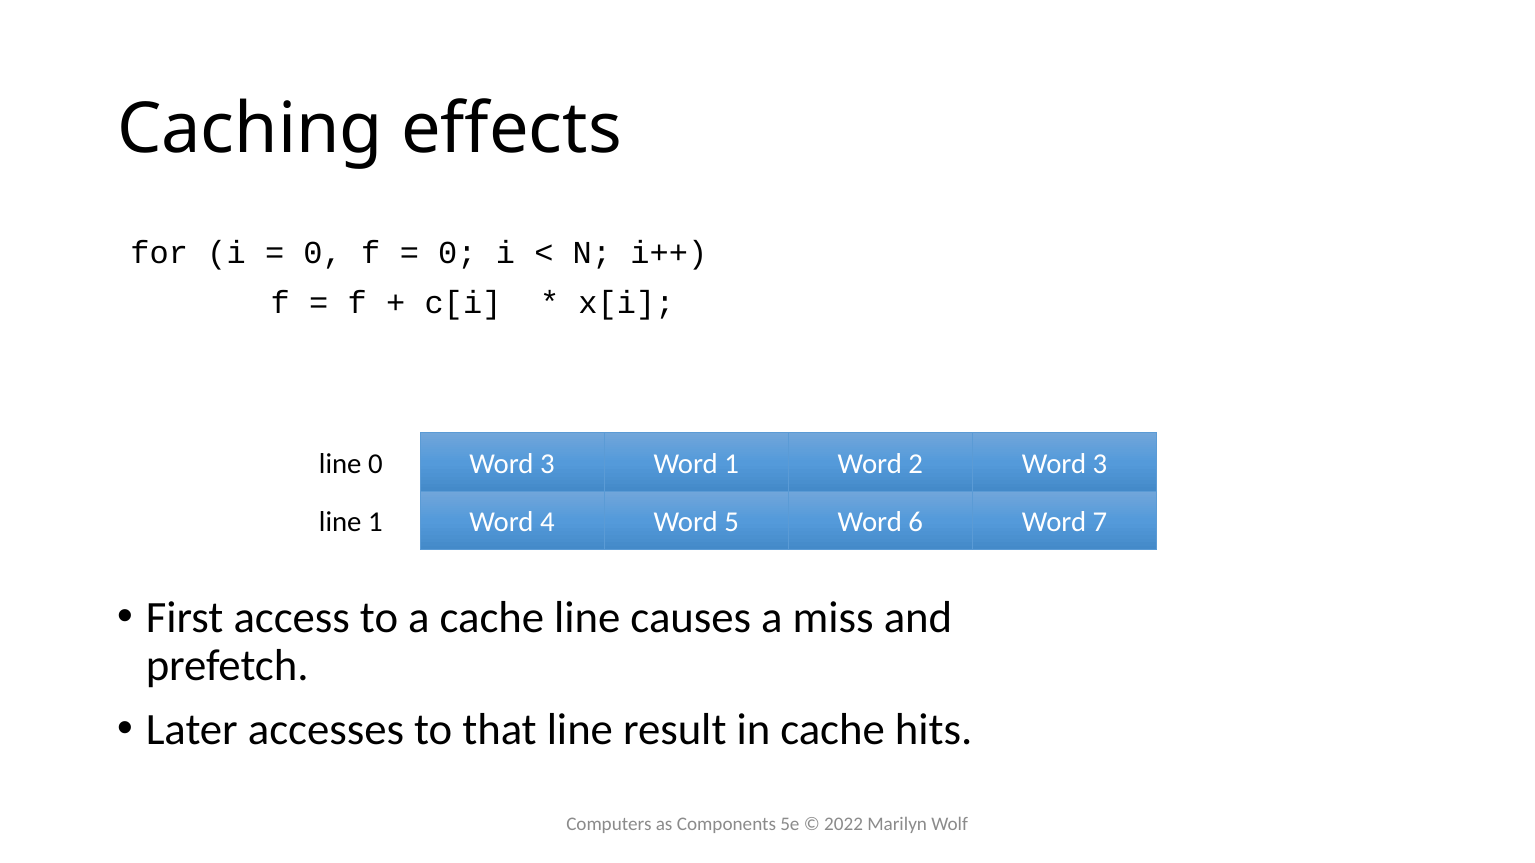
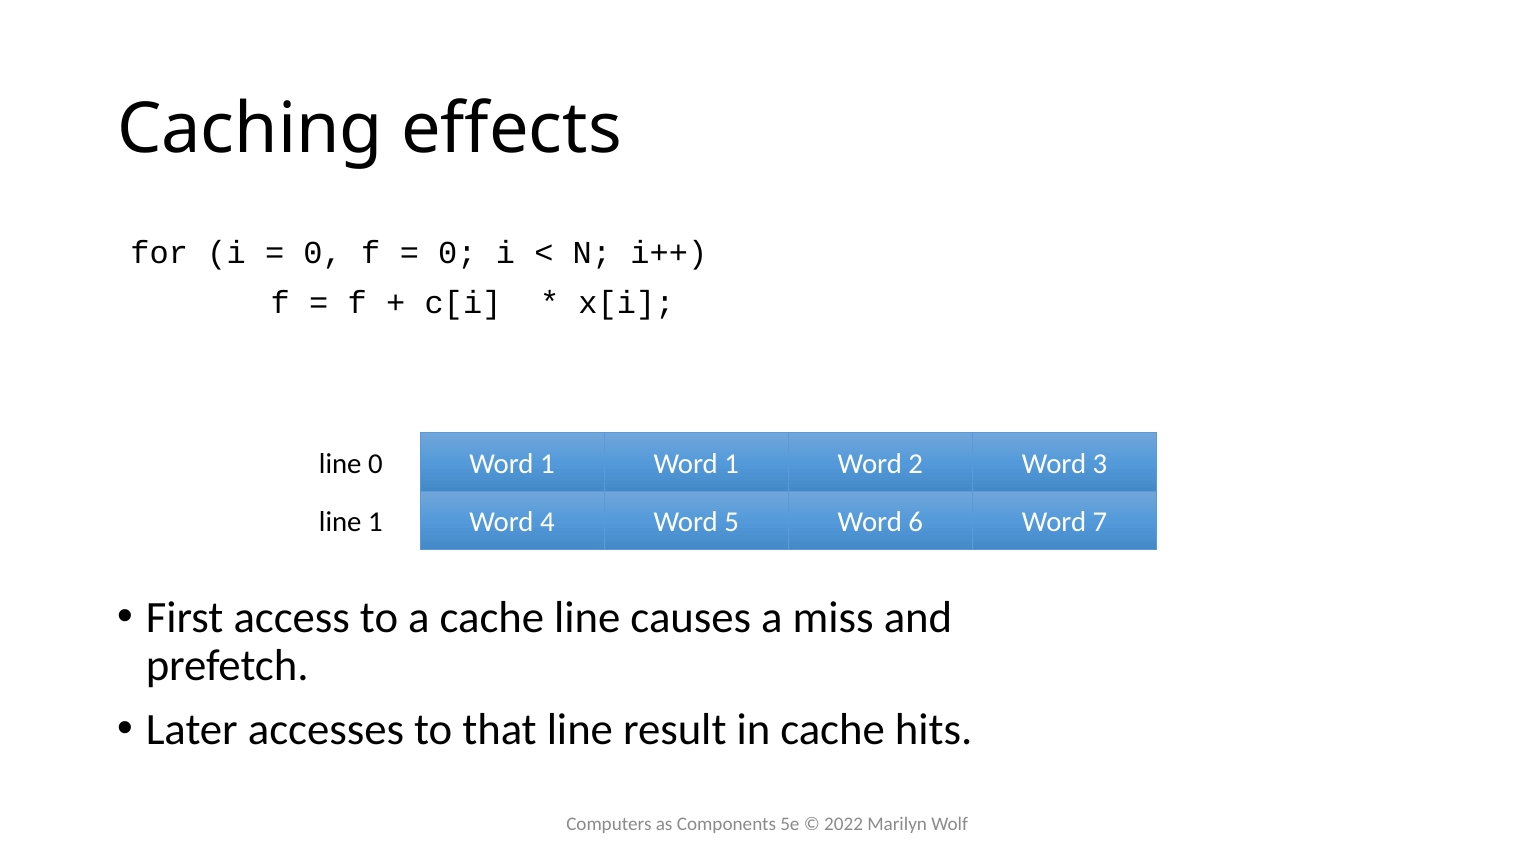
3: 3 -> 1 (547, 464)
